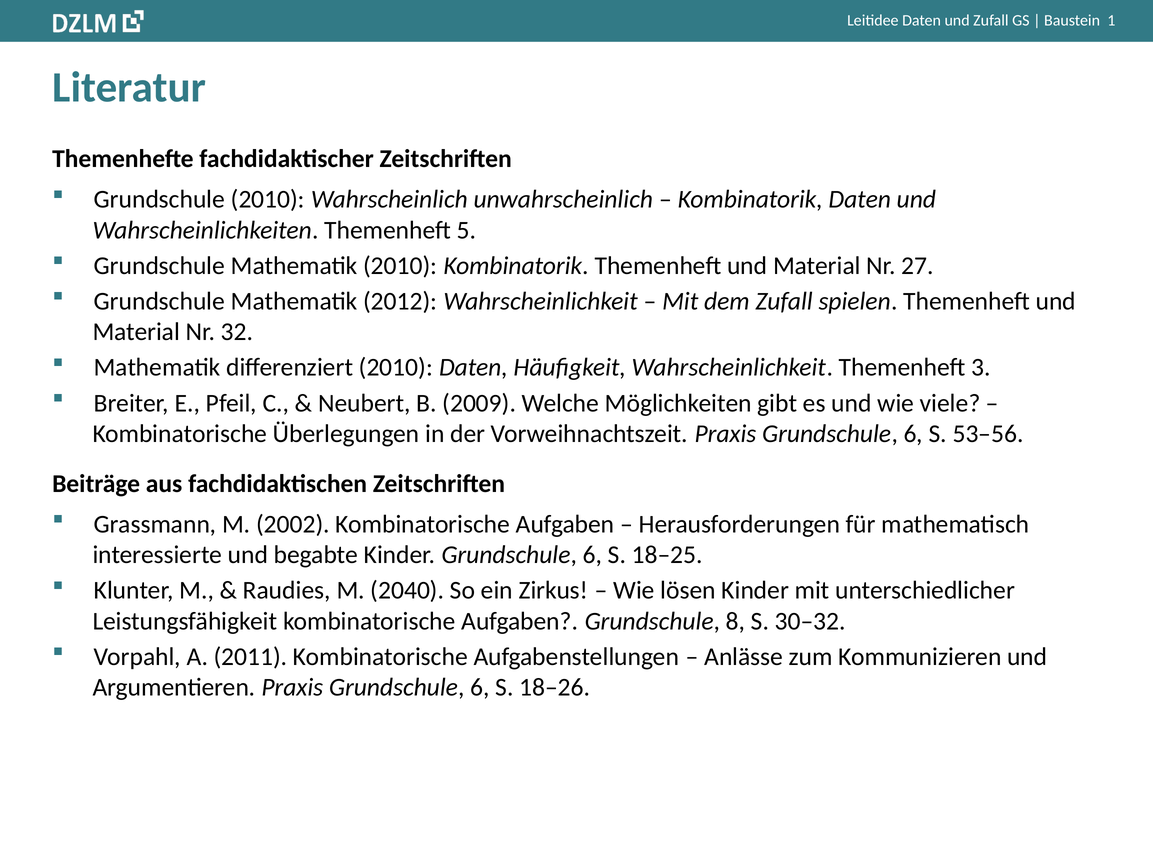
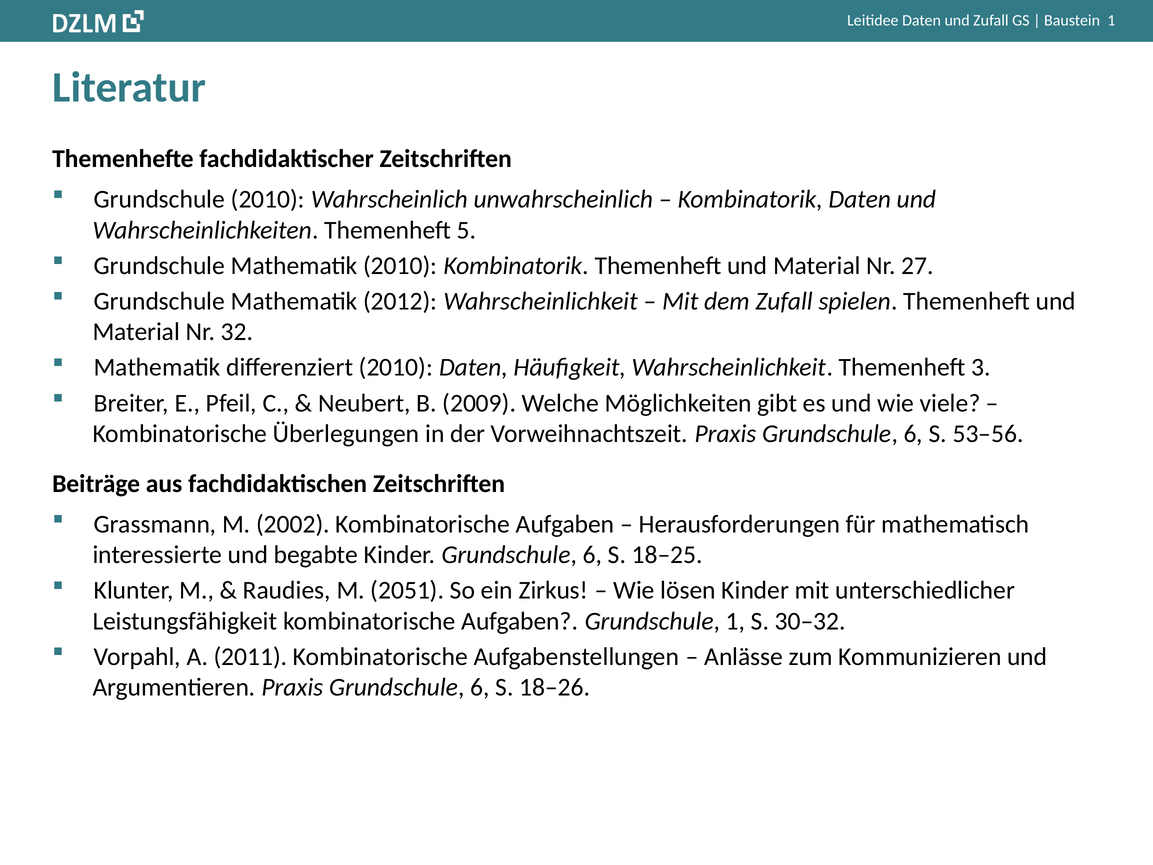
2040: 2040 -> 2051 (407, 590)
Grundschule 8: 8 -> 1 (736, 621)
